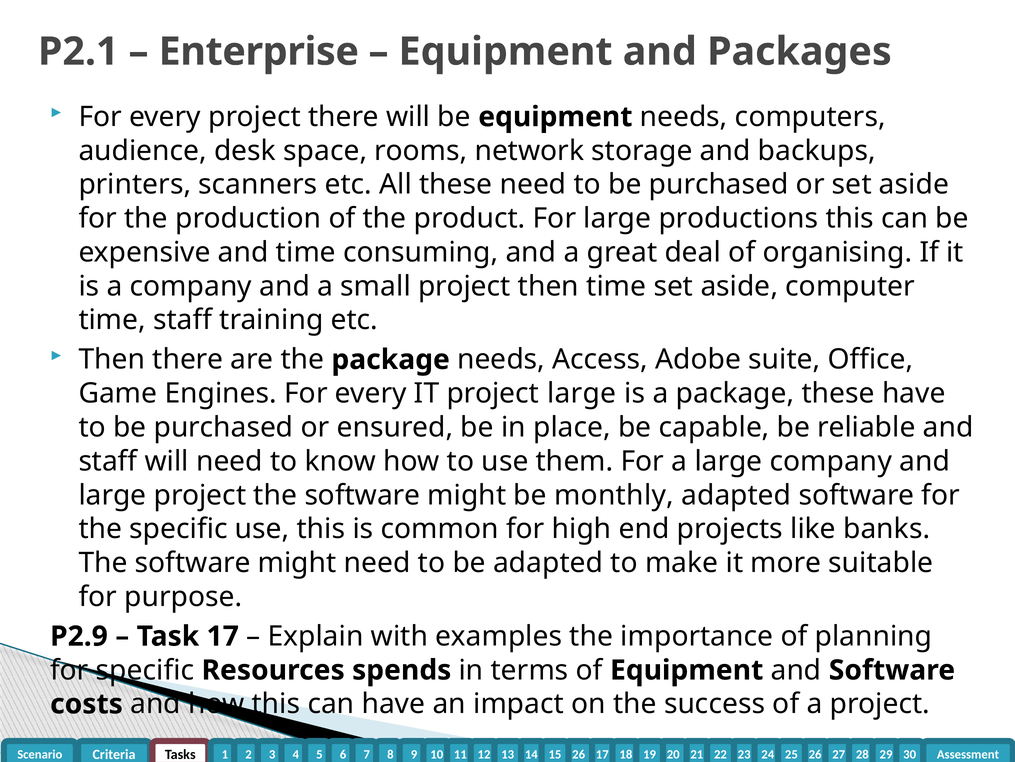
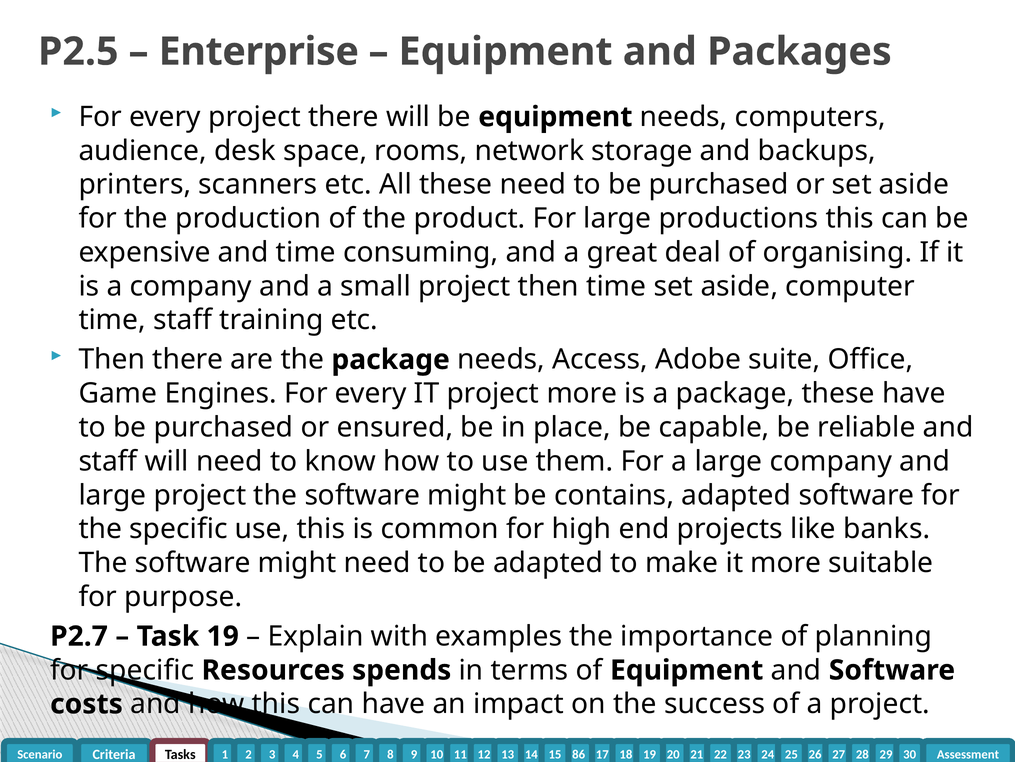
P2.1: P2.1 -> P2.5 (78, 52)
project large: large -> more (582, 393)
monthly: monthly -> contains (614, 495)
P2.9: P2.9 -> P2.7 (79, 636)
Task 17: 17 -> 19 (223, 636)
26: 26 -> 86 (579, 754)
